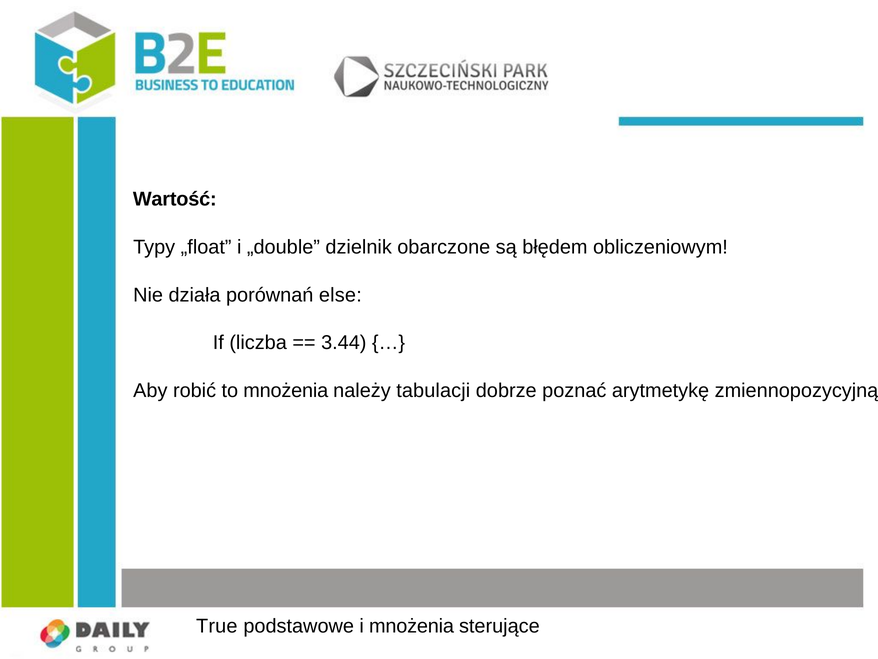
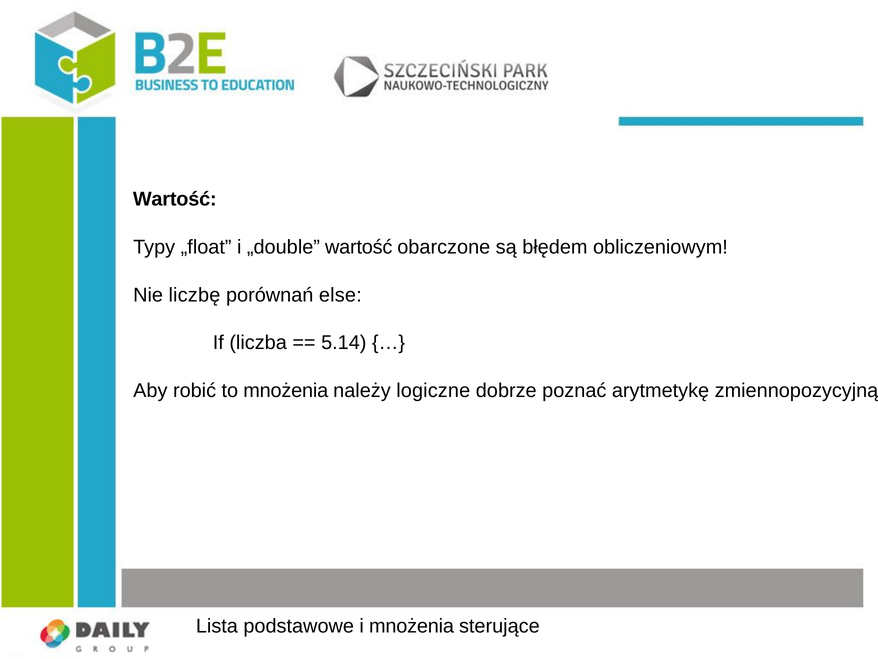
„double dzielnik: dzielnik -> wartość (359, 247)
działa: działa -> liczbę (194, 295)
3.44: 3.44 -> 5.14 (344, 342)
tabulacji: tabulacji -> logiczne (433, 390)
True: True -> Lista (217, 626)
